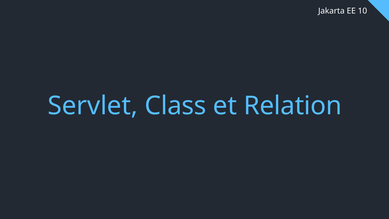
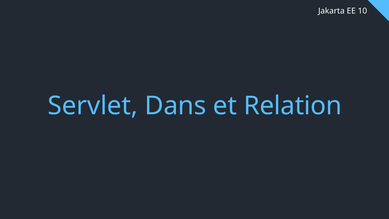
Class: Class -> Dans (175, 106)
